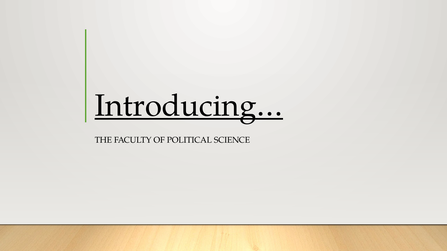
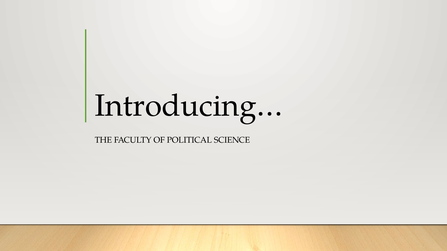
Introducing… underline: present -> none (189, 106)
